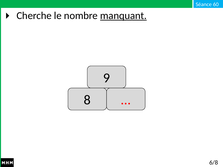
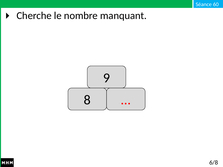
manquant underline: present -> none (123, 16)
